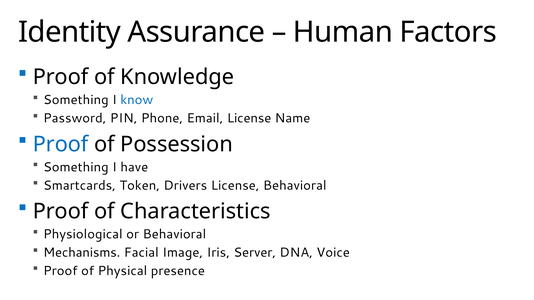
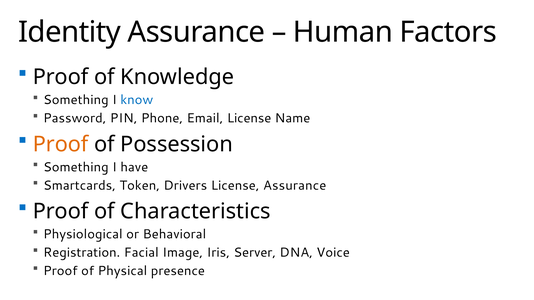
Proof colour: blue -> orange (61, 144)
License Behavioral: Behavioral -> Assurance (295, 186)
Mechanisms: Mechanisms -> Registration (82, 253)
